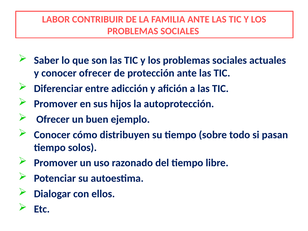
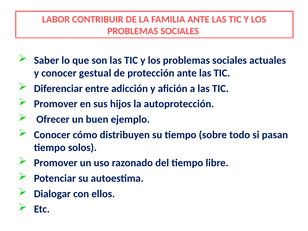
conocer ofrecer: ofrecer -> gestual (95, 73)
